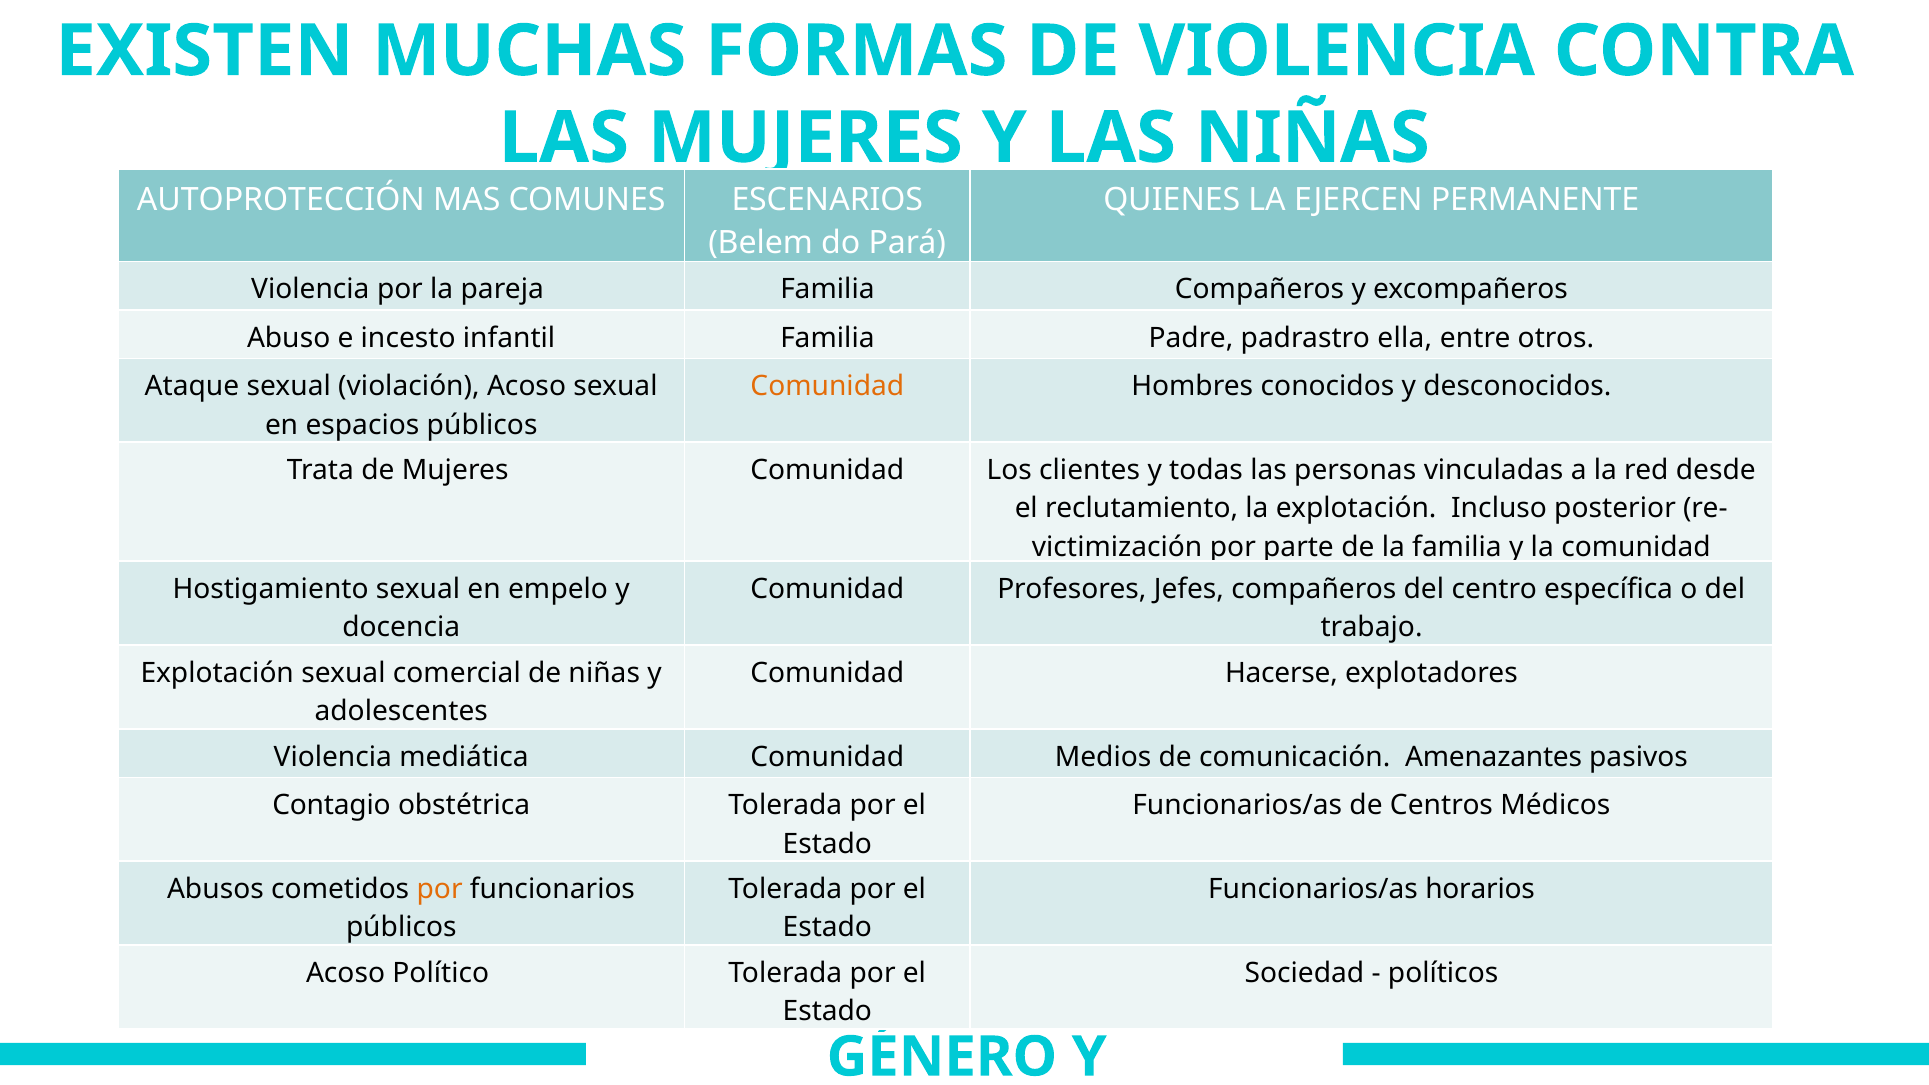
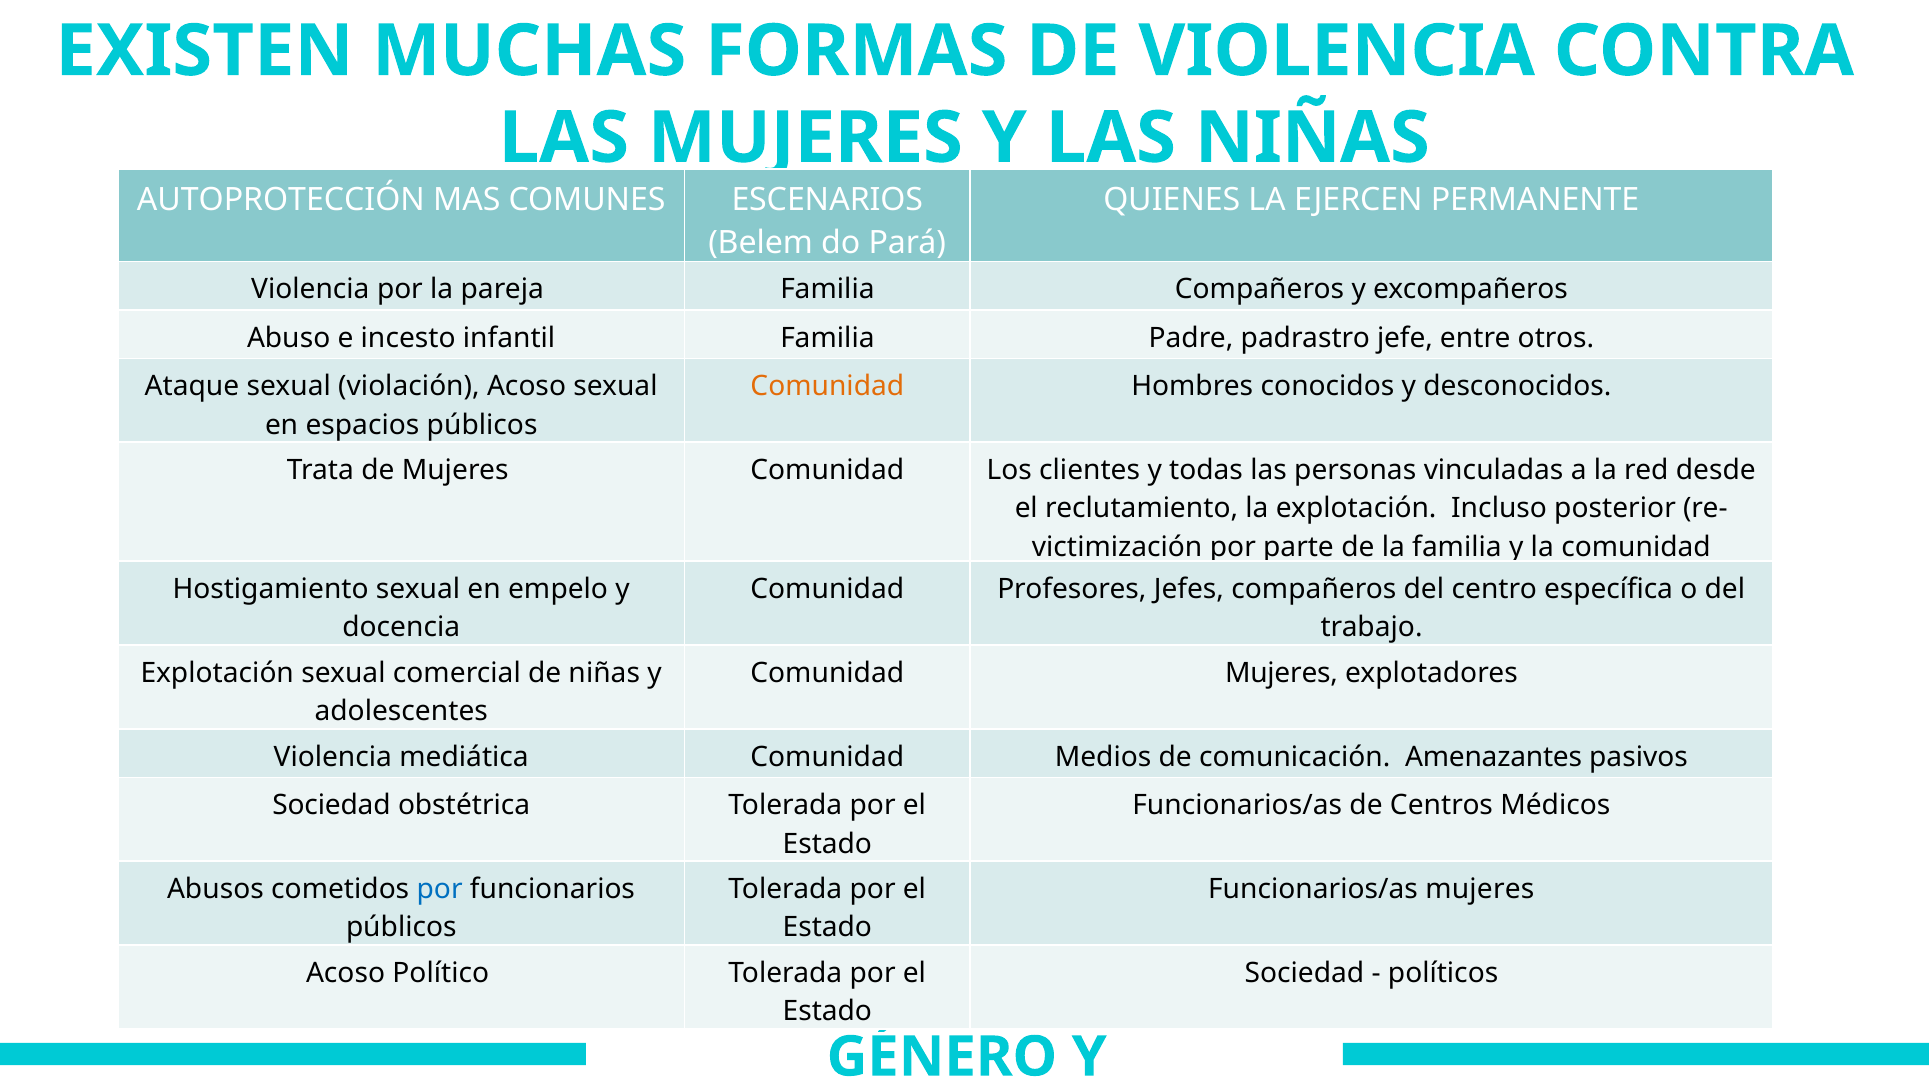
ella: ella -> jefe (1405, 338)
Comunidad Hacerse: Hacerse -> Mujeres (1281, 673)
Contagio: Contagio -> Sociedad (331, 806)
por colour: orange -> blue (440, 889)
Funcionarios/as horarios: horarios -> mujeres (1480, 889)
